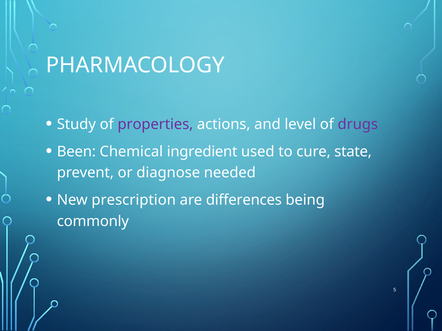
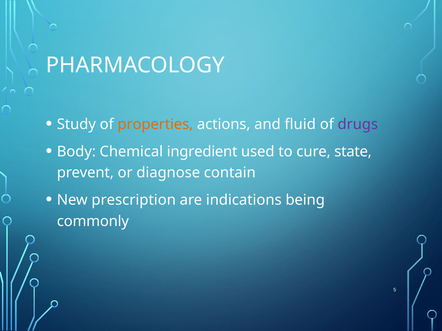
properties colour: purple -> orange (155, 124)
level: level -> fluid (300, 124)
Been: Been -> Body (76, 152)
needed: needed -> contain (230, 173)
differences: differences -> indications (244, 200)
